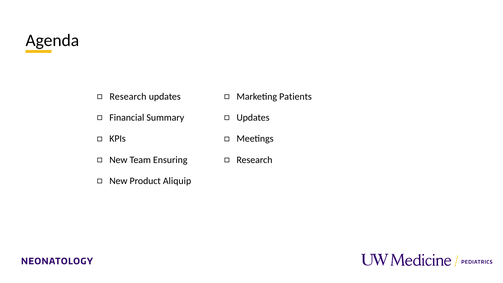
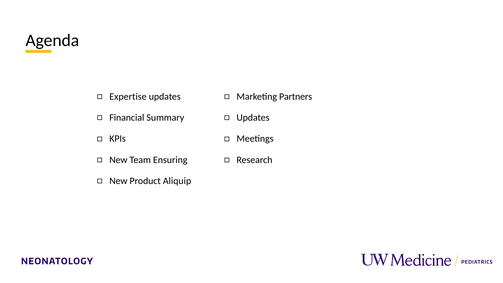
Research: Research -> Expertise (128, 96)
Patients: Patients -> Partners (296, 96)
